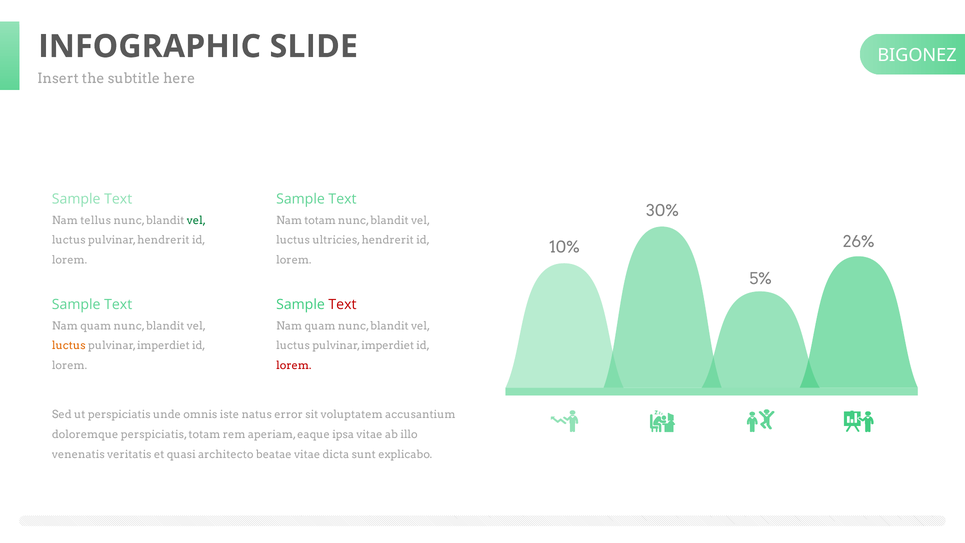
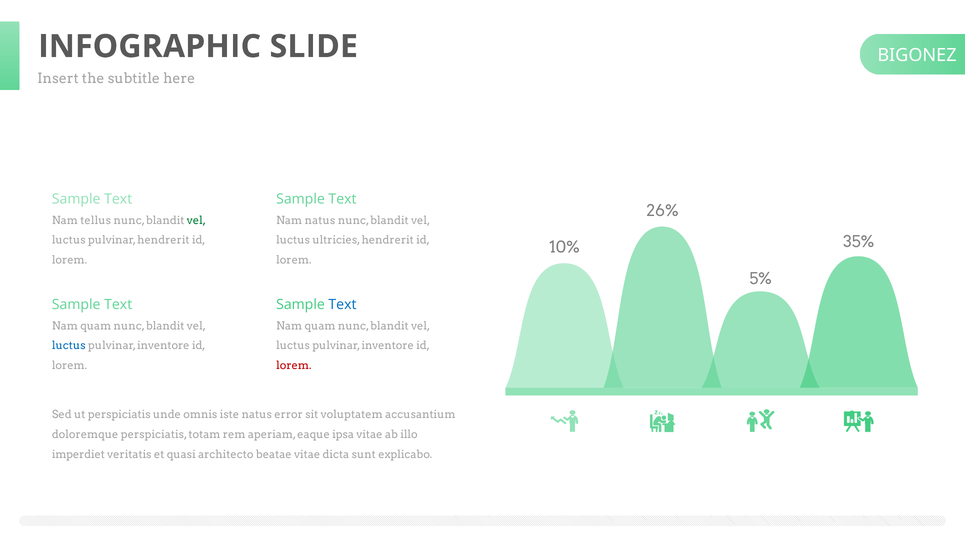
30%: 30% -> 26% (663, 211)
Nam totam: totam -> natus (320, 220)
26%: 26% -> 35% (859, 242)
Text colour: red -> blue (343, 304)
luctus colour: orange -> blue (69, 346)
imperdiet: imperdiet -> inventore (163, 346)
imperdiet: imperdiet -> inventore (388, 346)
venenatis: venenatis -> imperdiet (78, 454)
